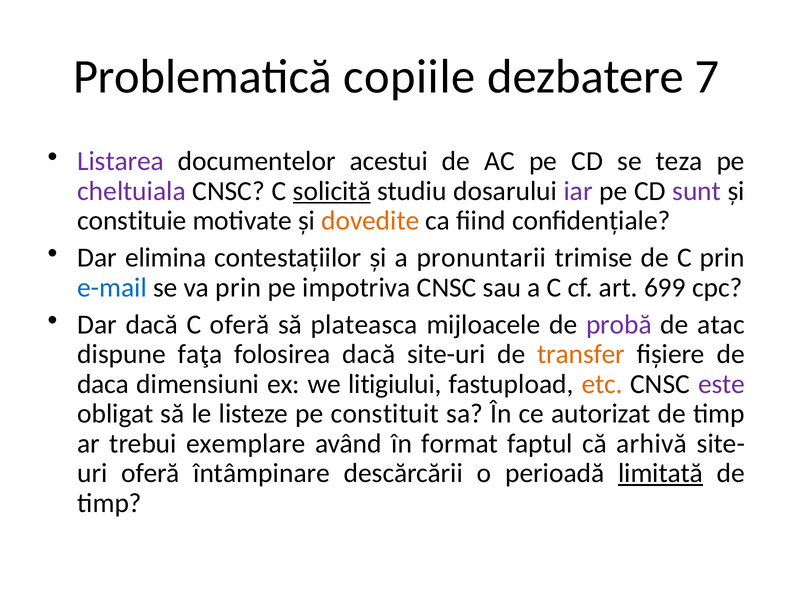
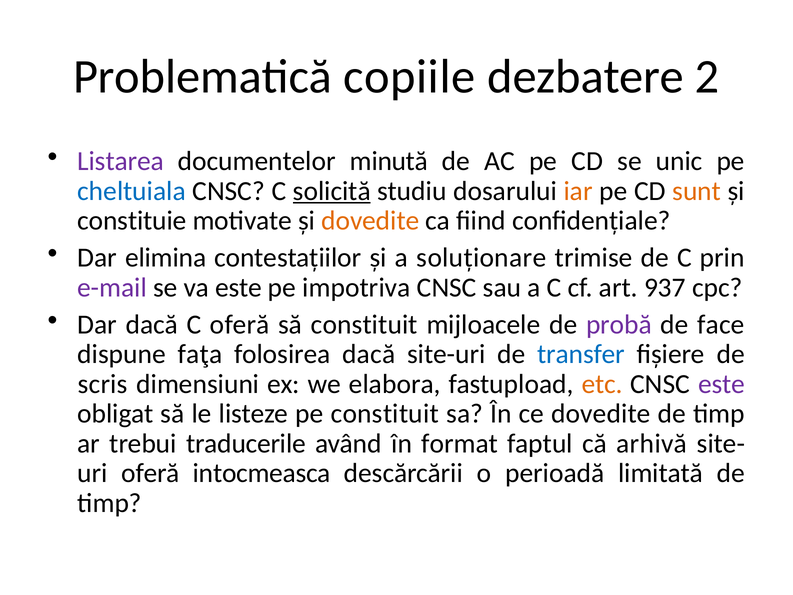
7: 7 -> 2 (707, 77)
acestui: acestui -> minută (389, 161)
teza: teza -> unic (679, 161)
cheltuiala colour: purple -> blue (132, 191)
iar colour: purple -> orange (578, 191)
sunt colour: purple -> orange (697, 191)
pronuntarii: pronuntarii -> soluționare (481, 258)
e-mail colour: blue -> purple (112, 287)
va prin: prin -> este (239, 287)
699: 699 -> 937 (665, 287)
să plateasca: plateasca -> constituit (364, 324)
atac: atac -> face (721, 324)
transfer colour: orange -> blue (581, 354)
daca: daca -> scris (103, 384)
litigiului: litigiului -> elabora (395, 384)
ce autorizat: autorizat -> dovedite (601, 414)
exemplare: exemplare -> traducerile (246, 443)
întâmpinare: întâmpinare -> intocmeasca (262, 473)
limitată underline: present -> none (661, 473)
